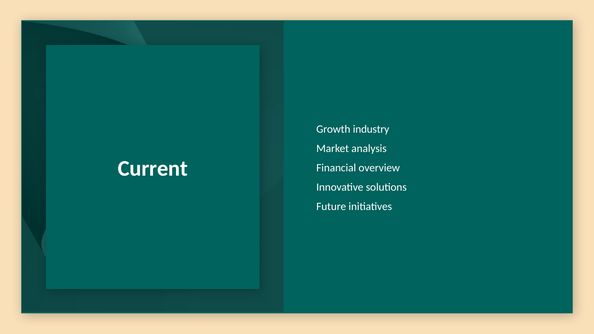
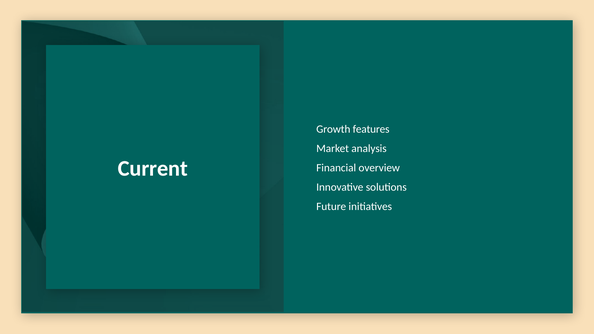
industry: industry -> features (371, 129)
